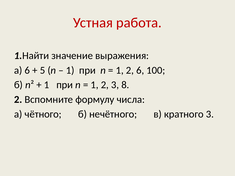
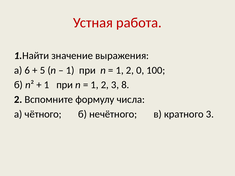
2 6: 6 -> 0 (140, 70)
